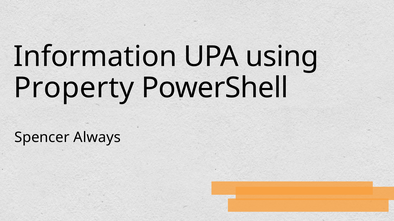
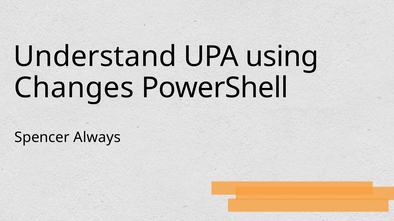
Information: Information -> Understand (95, 57)
Property: Property -> Changes (74, 88)
